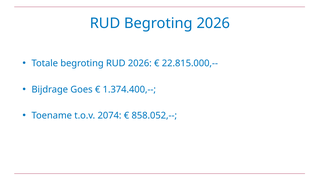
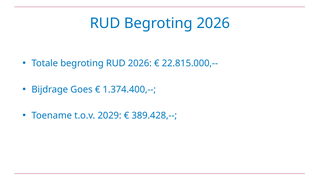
2074: 2074 -> 2029 (110, 116)
858.052,--: 858.052,-- -> 389.428,-- (154, 116)
